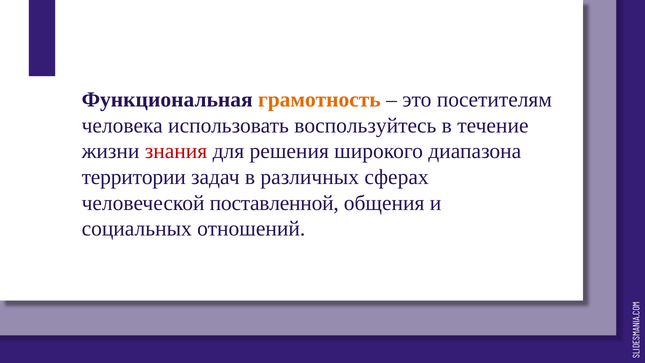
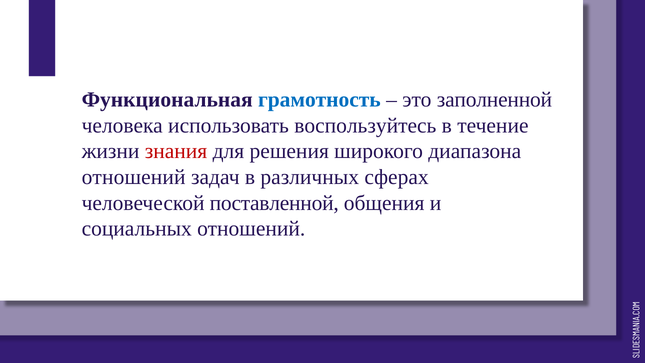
грамотность colour: orange -> blue (319, 100)
посетителям: посетителям -> заполненной (494, 100)
территории: территории -> отношений (134, 177)
